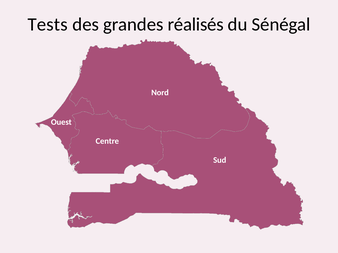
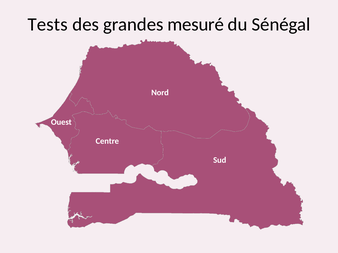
réalisés: réalisés -> mesuré (196, 24)
